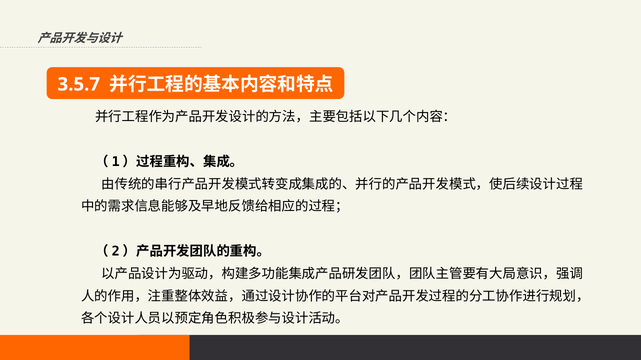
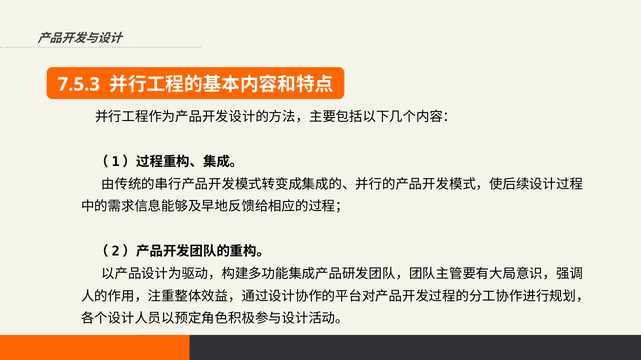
3.5.7: 3.5.7 -> 7.5.3 (79, 85)
